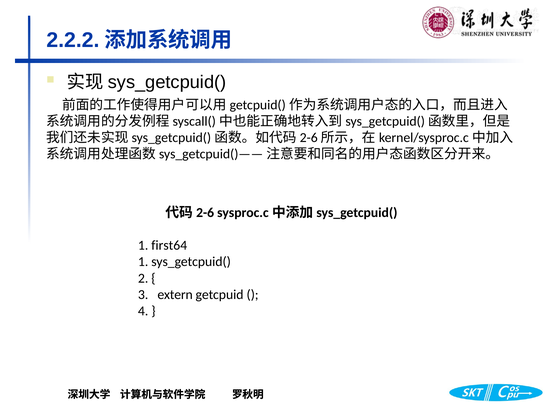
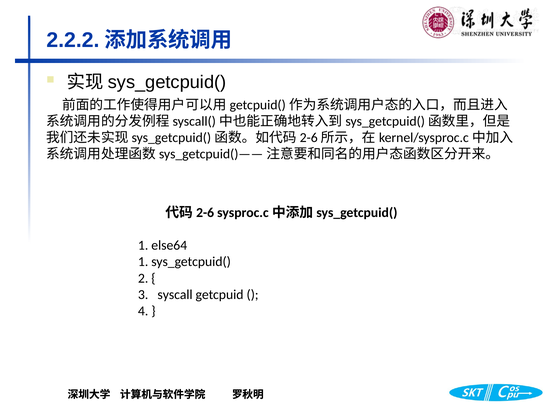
first64: first64 -> else64 (169, 246)
extern: extern -> syscall (175, 295)
